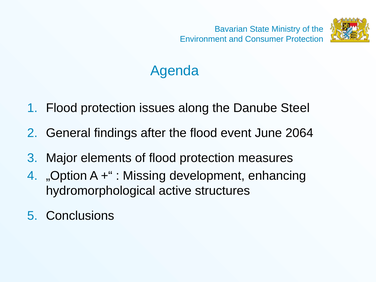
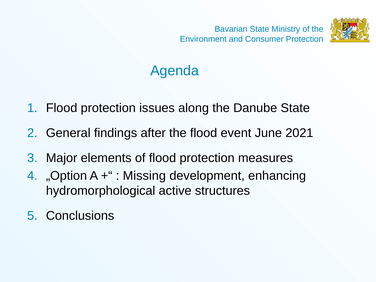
Danube Steel: Steel -> State (295, 108)
2064: 2064 -> 2021 (299, 133)
